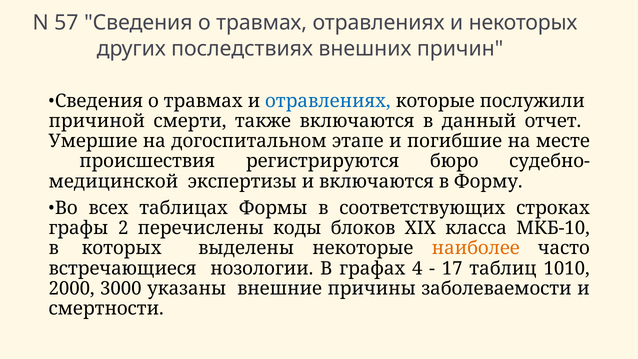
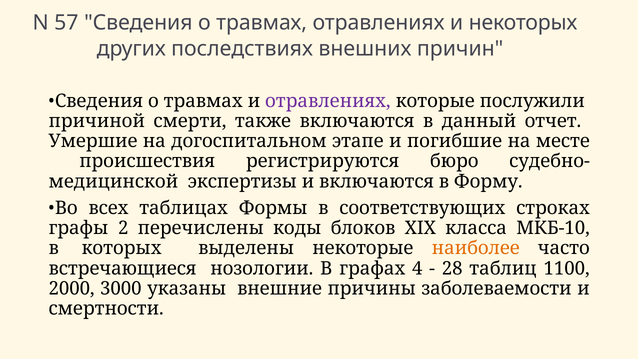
отравлениях colour: blue -> purple (328, 101)
17: 17 -> 28 (452, 268)
1010: 1010 -> 1100 (567, 268)
